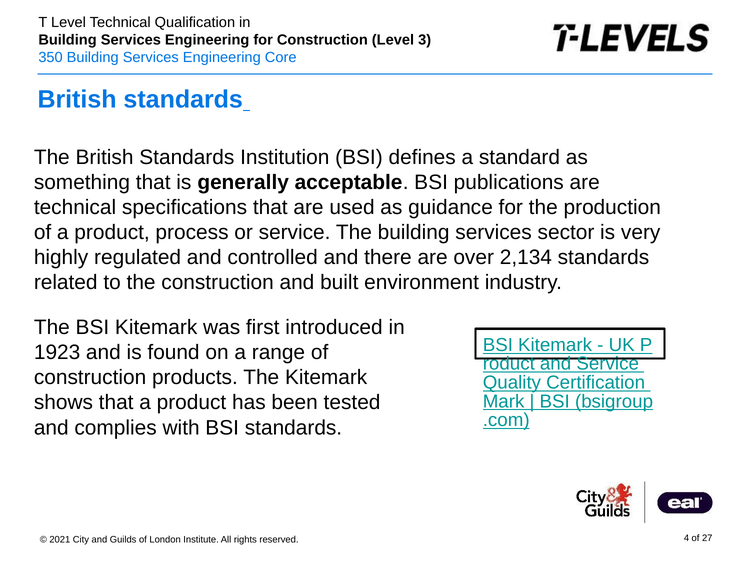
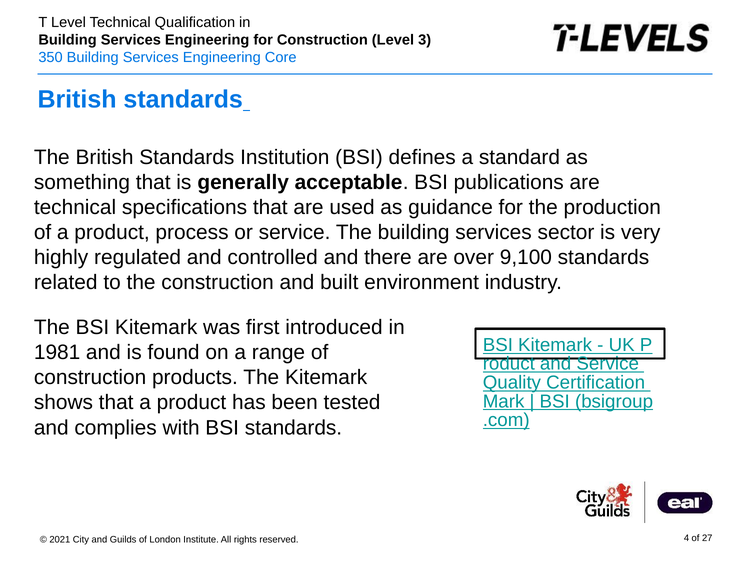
2,134: 2,134 -> 9,100 (526, 257)
1923: 1923 -> 1981 (57, 352)
